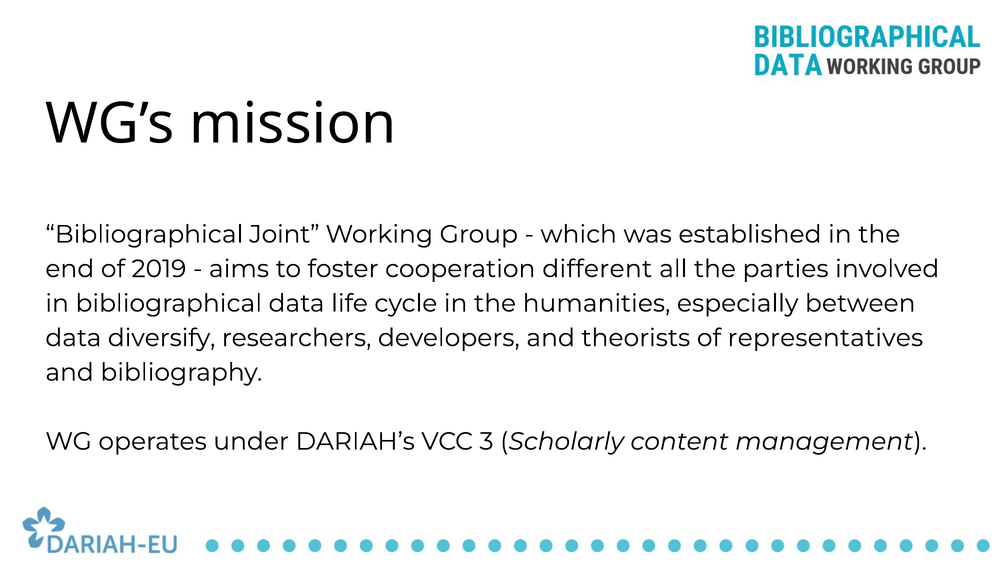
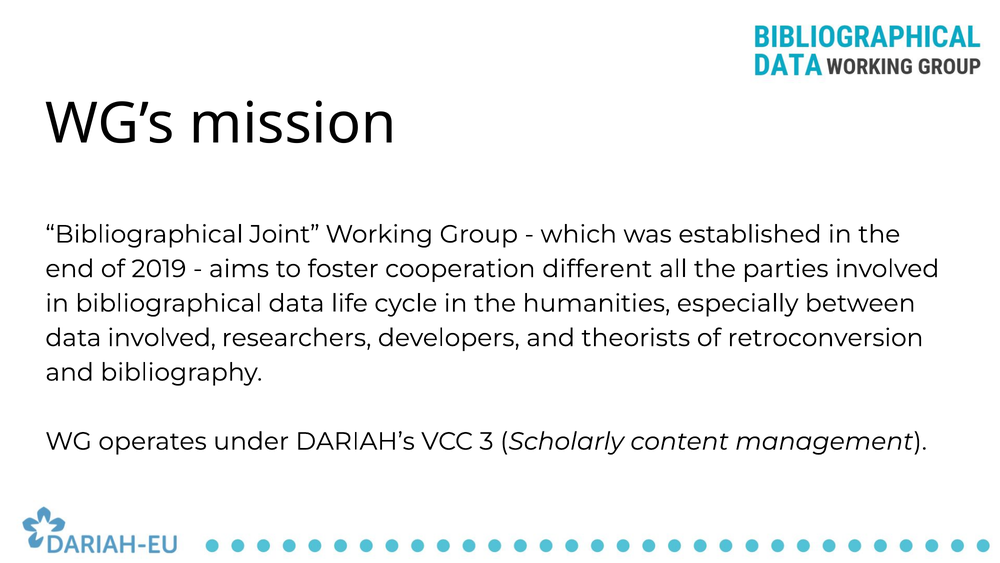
data diversify: diversify -> involved (162, 338)
representatives: representatives -> retroconversion (825, 338)
